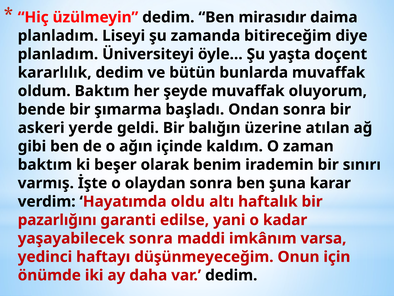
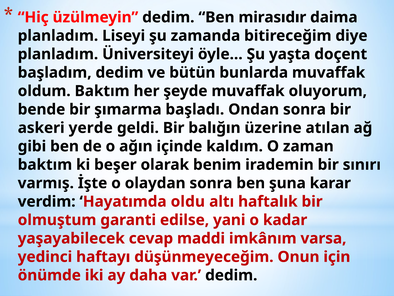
kararlılık: kararlılık -> başladım (55, 72)
pazarlığını: pazarlığını -> olmuştum (57, 220)
yaşayabilecek sonra: sonra -> cevap (151, 238)
